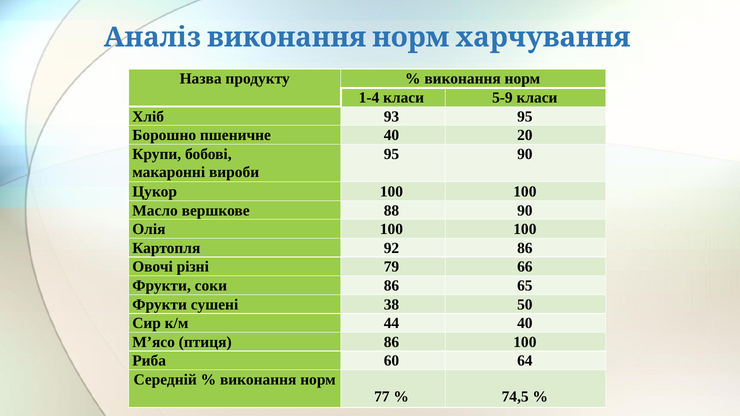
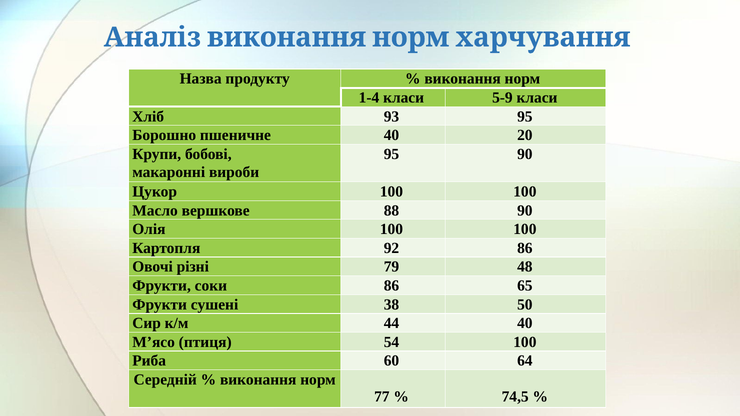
66: 66 -> 48 (525, 267)
птиця 86: 86 -> 54 (391, 342)
